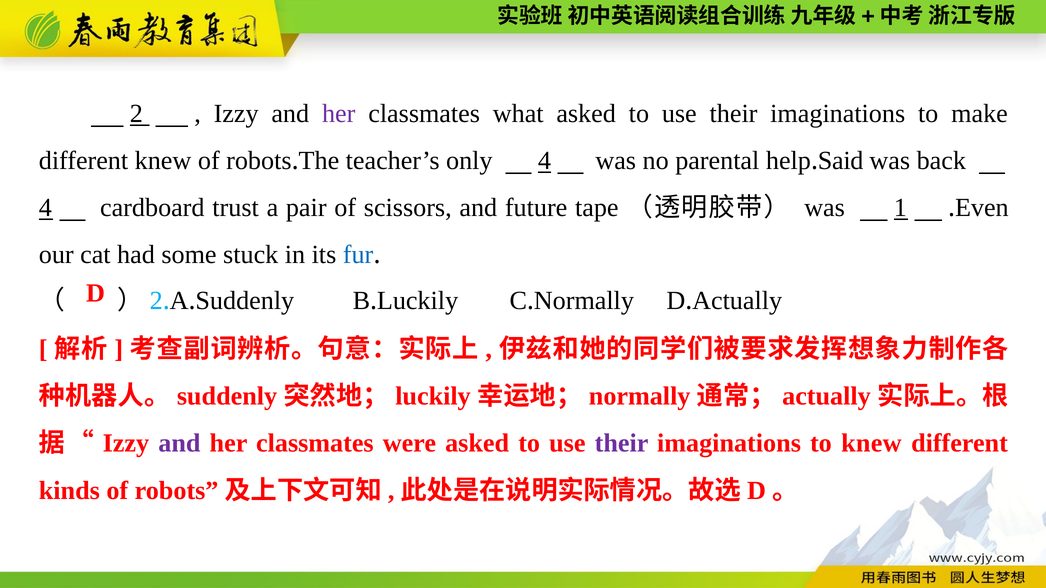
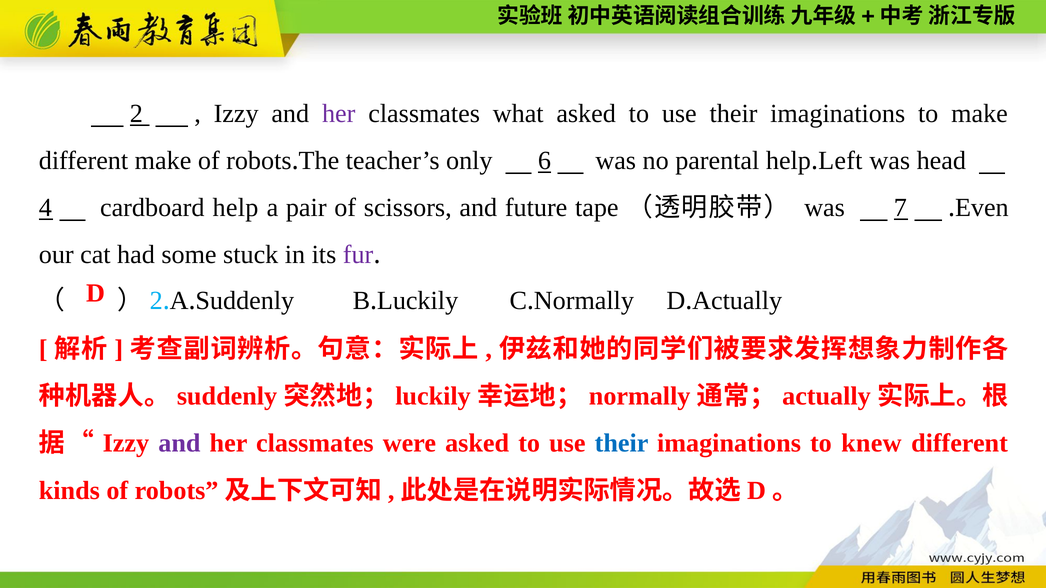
different knew: knew -> make (163, 161)
only 4: 4 -> 6 (544, 161)
Said: Said -> Left (840, 161)
back: back -> head (941, 161)
cardboard trust: trust -> help (235, 208)
1: 1 -> 7 (900, 208)
fur colour: blue -> purple (358, 255)
their colour: purple -> blue (622, 444)
